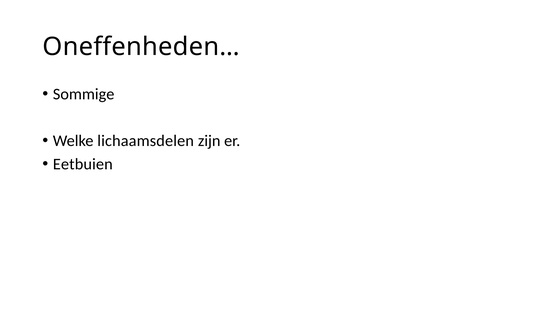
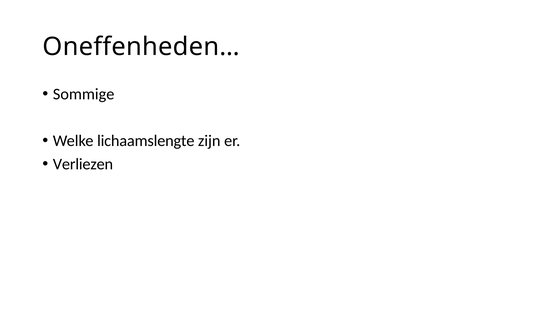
lichaamsdelen: lichaamsdelen -> lichaamslengte (146, 141)
Eetbuien: Eetbuien -> Verliezen (83, 164)
